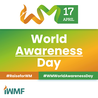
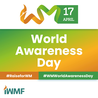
Awareness underline: present -> none (49, 51)
